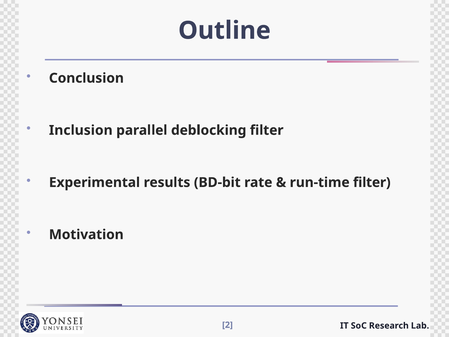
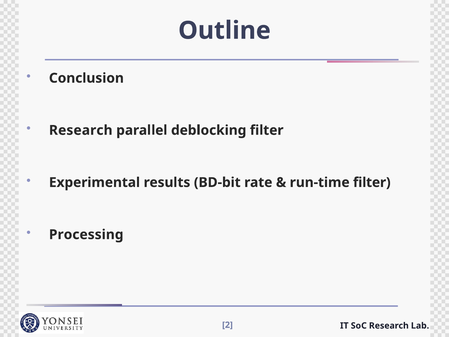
Inclusion: Inclusion -> Research (81, 130)
Motivation: Motivation -> Processing (86, 234)
